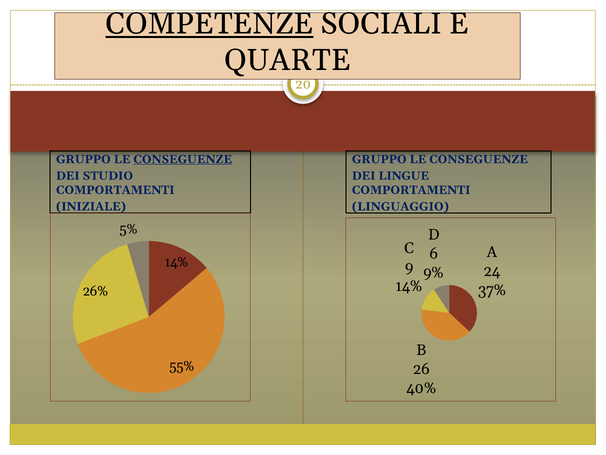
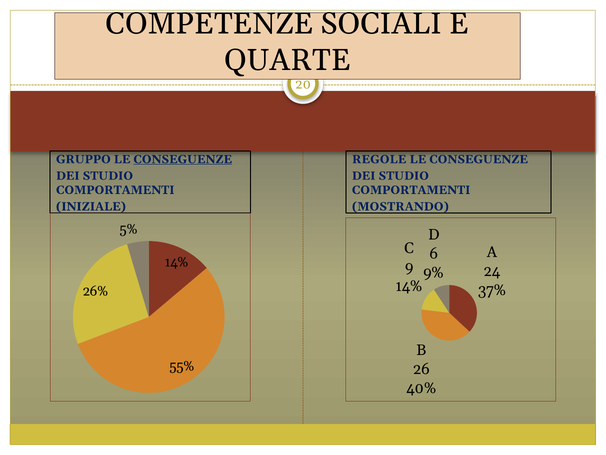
COMPETENZE underline: present -> none (210, 24)
GRUPPO: GRUPPO -> REGOLE (379, 159)
LINGUE: LINGUE -> STUDIO (404, 176)
LINGUAGGIO: LINGUAGGIO -> MOSTRANDO (400, 206)
